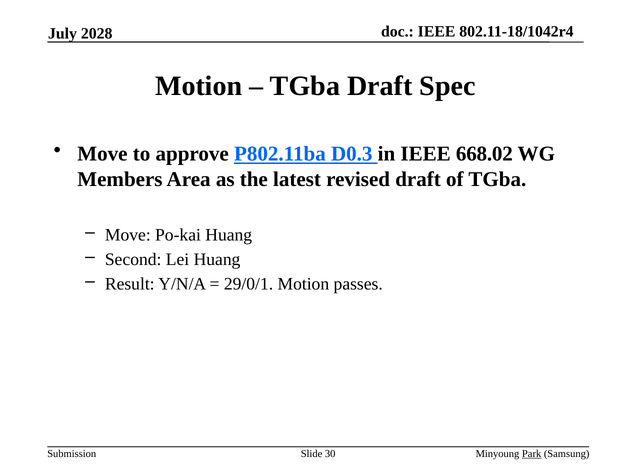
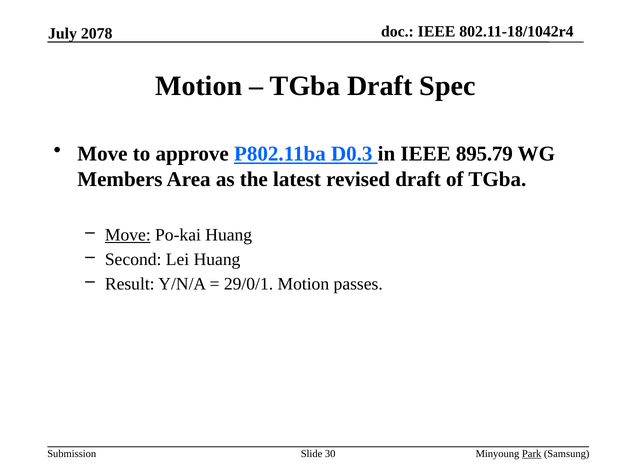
2028: 2028 -> 2078 (97, 34)
668.02: 668.02 -> 895.79 (484, 154)
Move underline: none -> present (128, 235)
